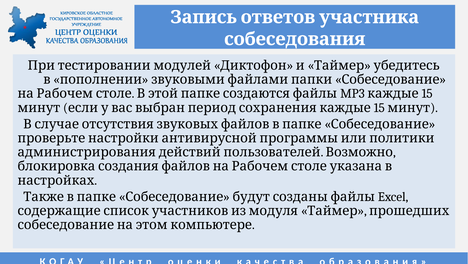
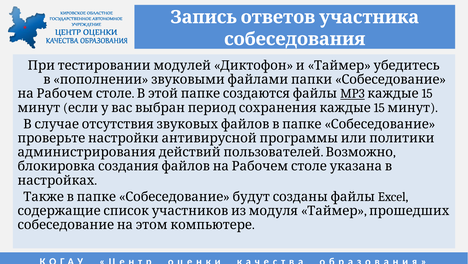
MP3 underline: none -> present (352, 93)
